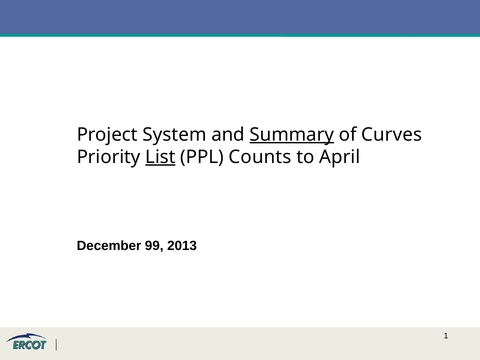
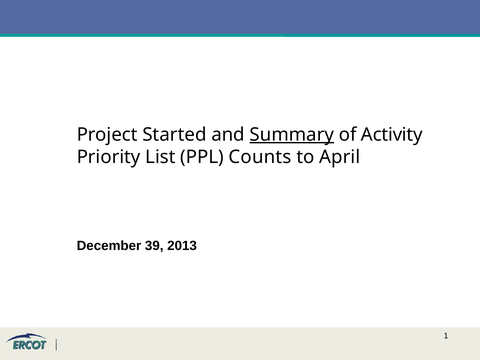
System: System -> Started (174, 135)
Curves: Curves -> Activity (392, 135)
List underline: present -> none (160, 157)
99: 99 -> 39 (154, 246)
